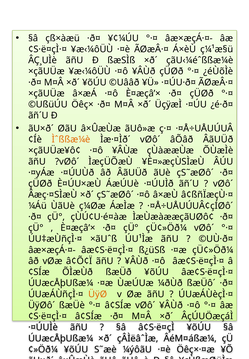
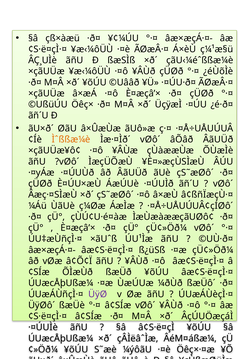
ÜÿØ colour: orange -> purple (98, 295)
